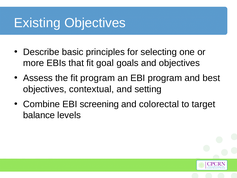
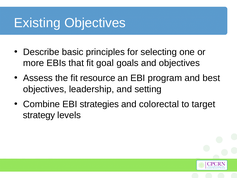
fit program: program -> resource (98, 78)
contextual: contextual -> leadership (92, 89)
screening: screening -> strategies (99, 104)
balance: balance -> strategy (39, 115)
